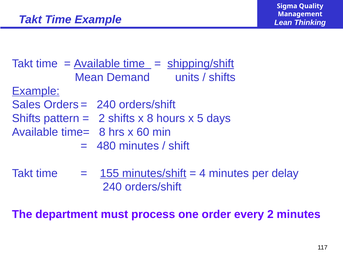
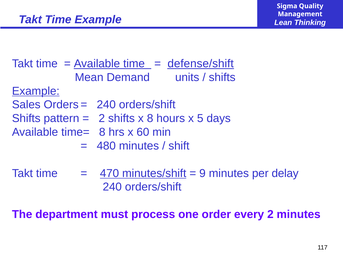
shipping/shift: shipping/shift -> defense/shift (201, 64)
155: 155 -> 470 (109, 173)
4: 4 -> 9 (202, 173)
